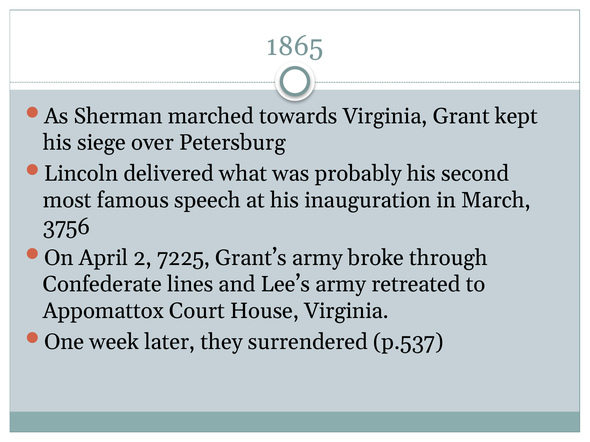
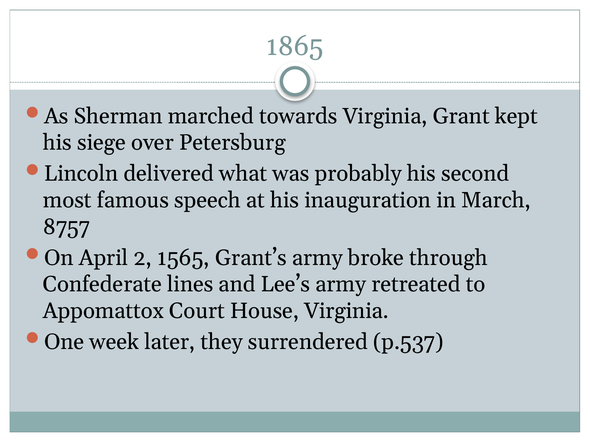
3756: 3756 -> 8757 (66, 227)
7225: 7225 -> 1565 (183, 258)
